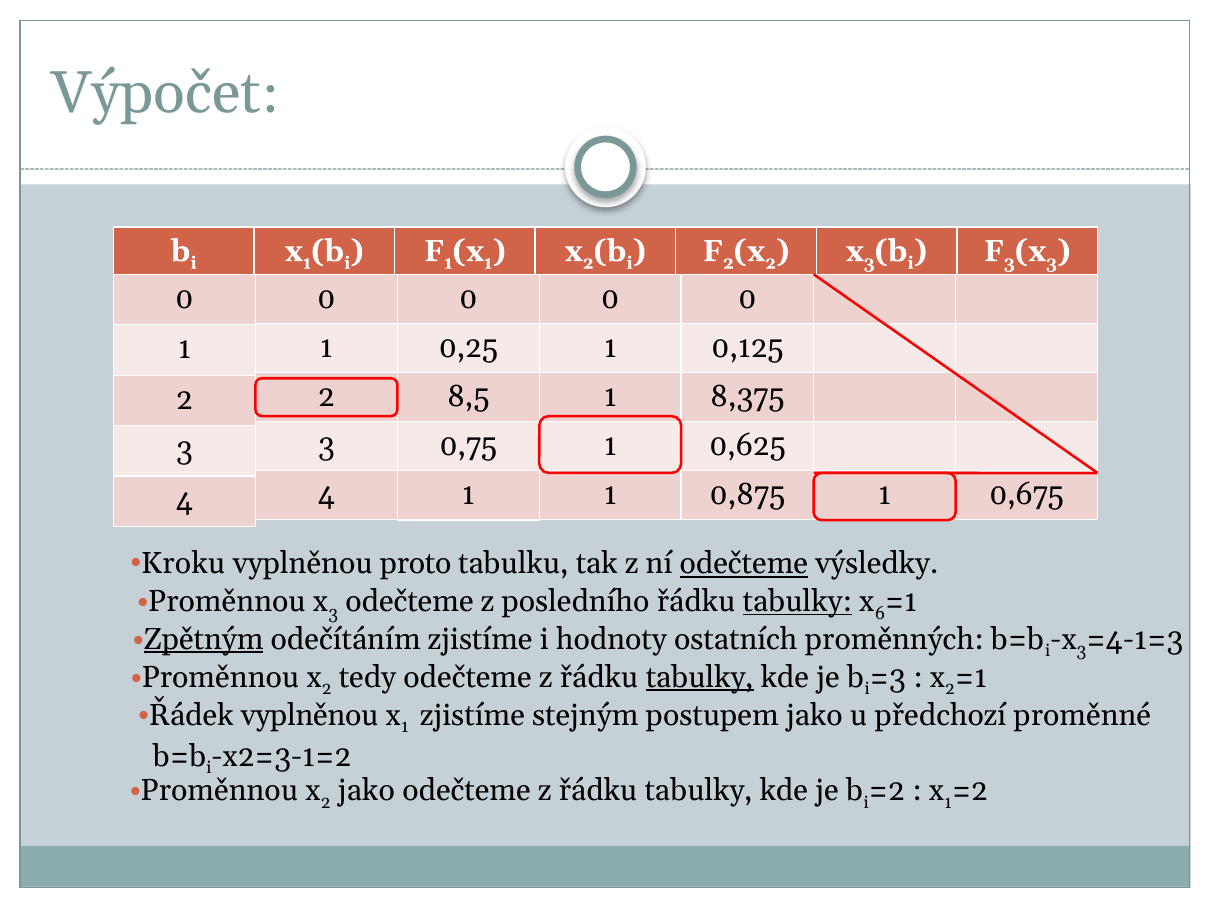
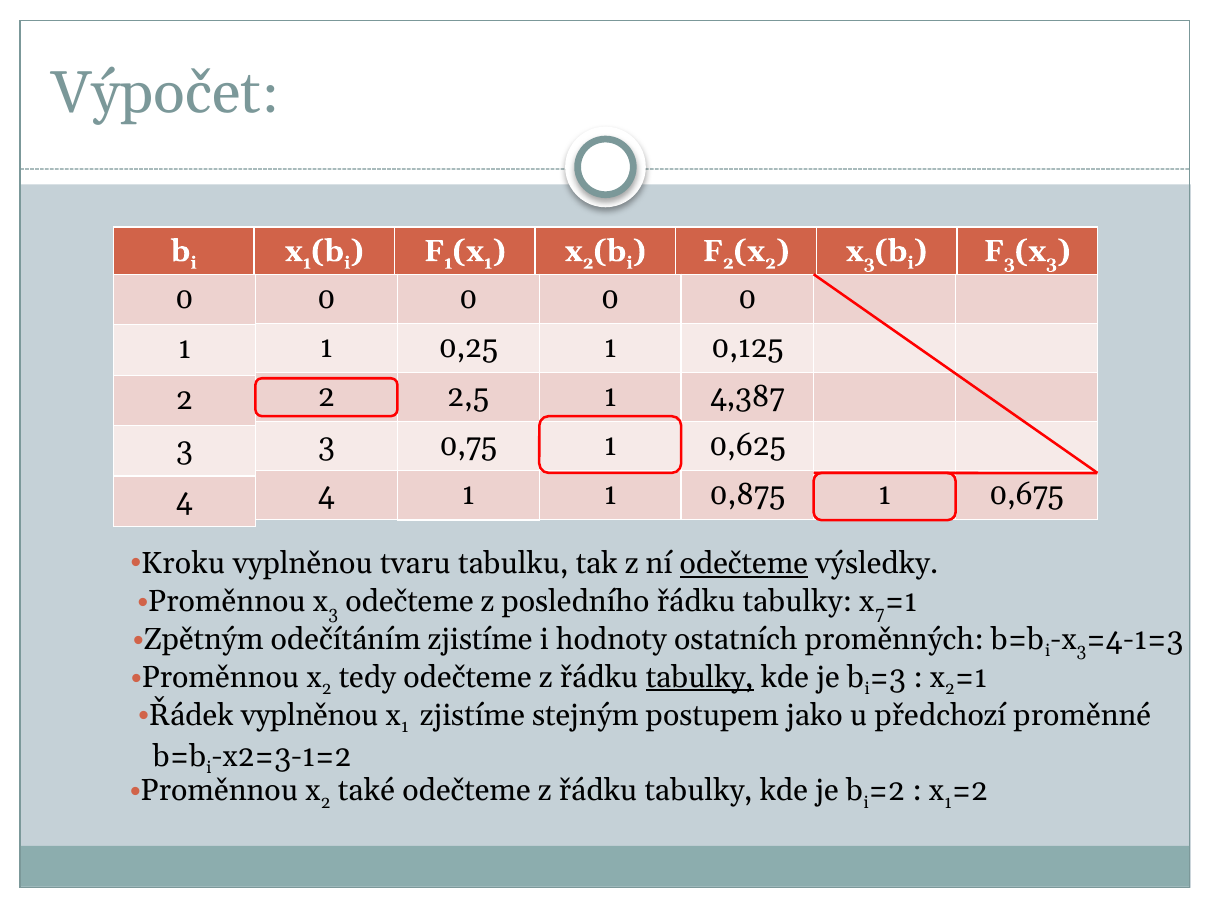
8,5: 8,5 -> 2,5 (468, 397)
8,375: 8,375 -> 4,387 (748, 397)
proto: proto -> tvaru (415, 564)
tabulky underline: present -> none (797, 602)
6: 6 -> 7 (880, 613)
Zpětným underline: present -> none (204, 640)
2 jako: jako -> také (366, 791)
